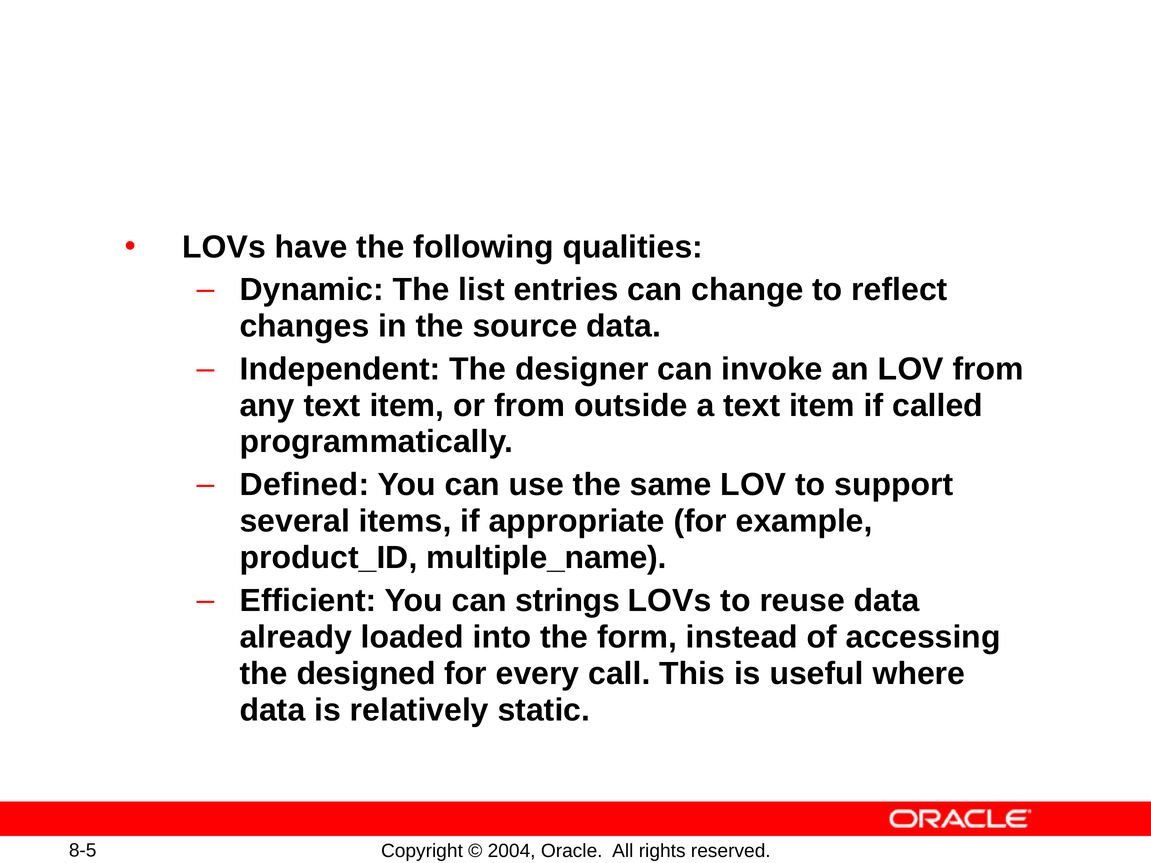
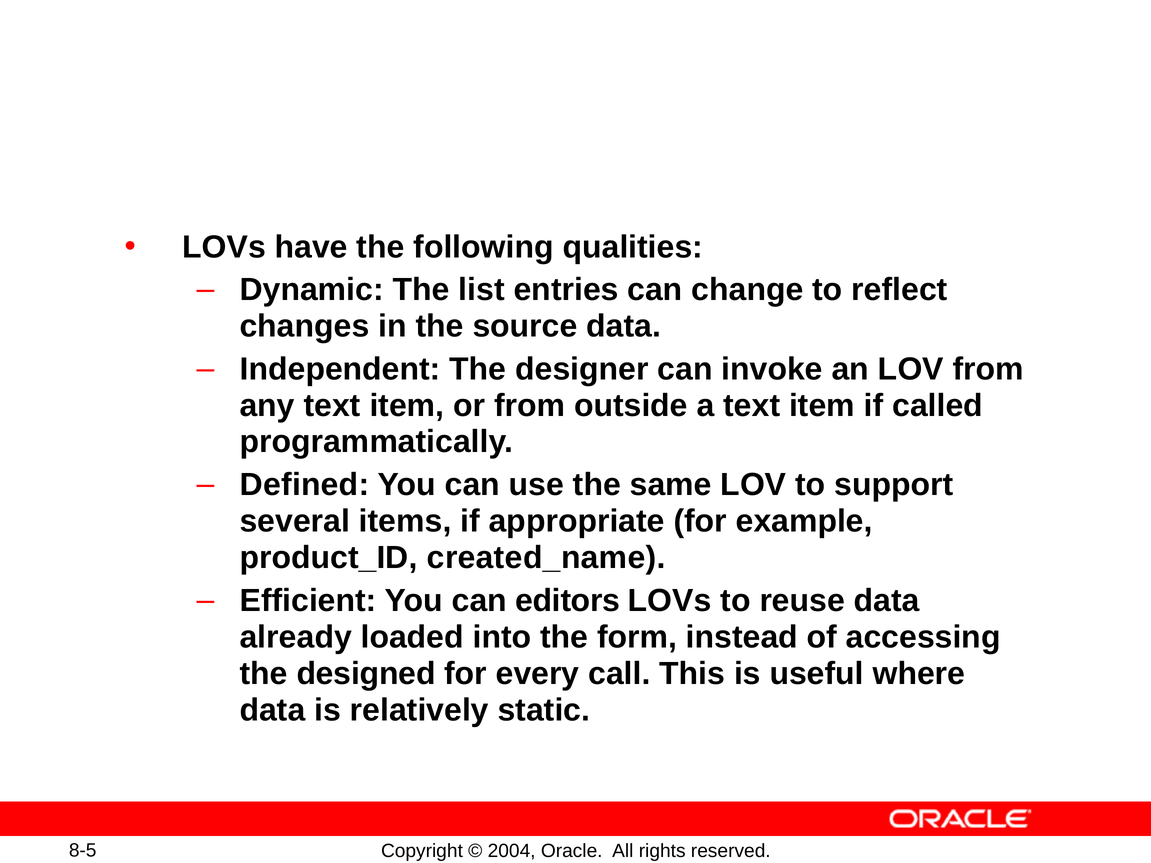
multiple_name: multiple_name -> created_name (546, 558)
strings: strings -> editors (568, 601)
